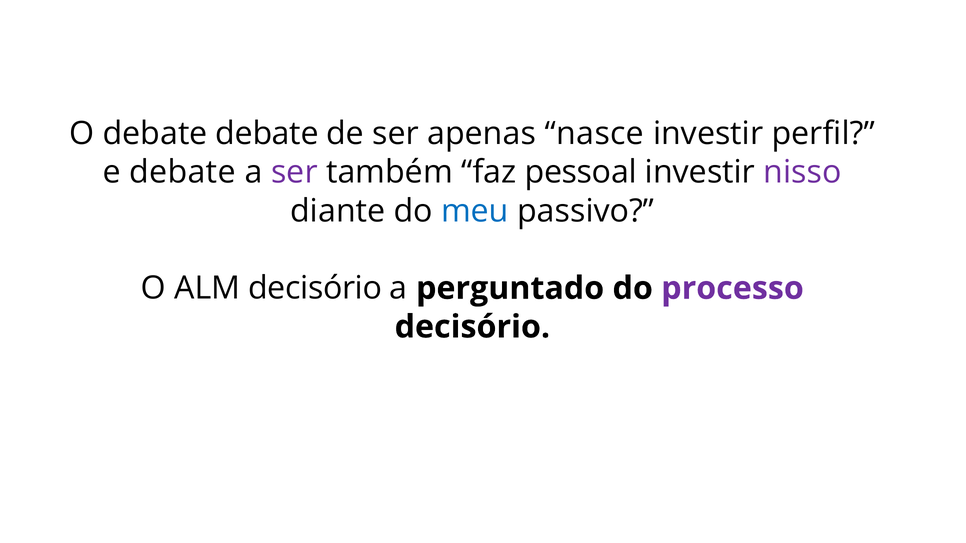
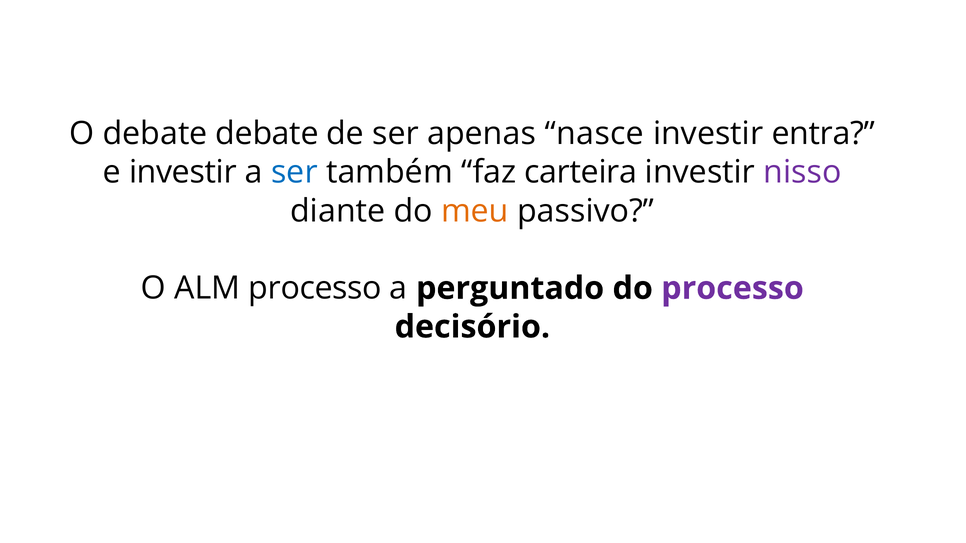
perfil: perfil -> entra (823, 134)
e debate: debate -> investir (183, 172)
ser colour: purple -> blue (294, 172)
pessoal: pessoal -> carteira (581, 172)
meu colour: blue -> orange (475, 211)
ALM decisório: decisório -> processo (315, 288)
